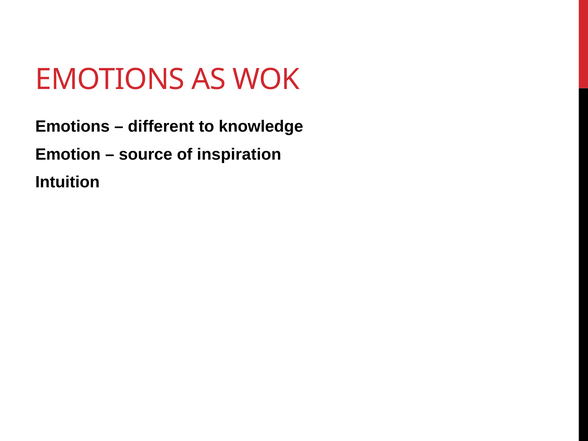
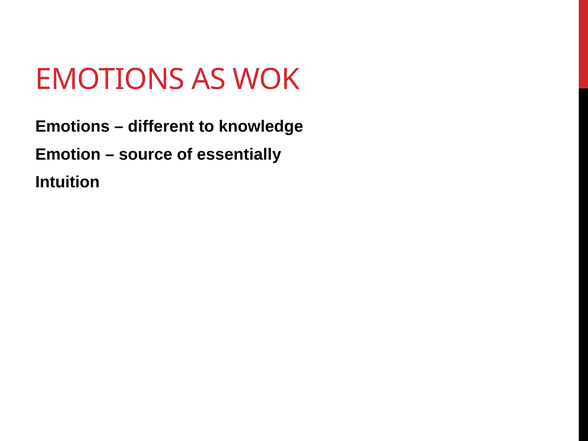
inspiration: inspiration -> essentially (239, 154)
